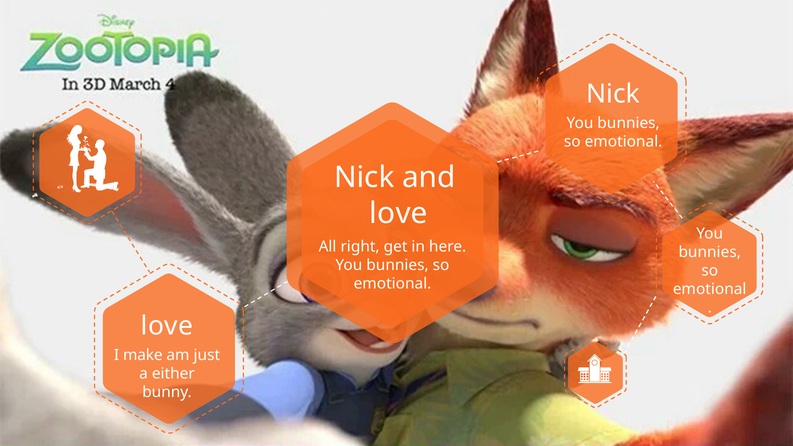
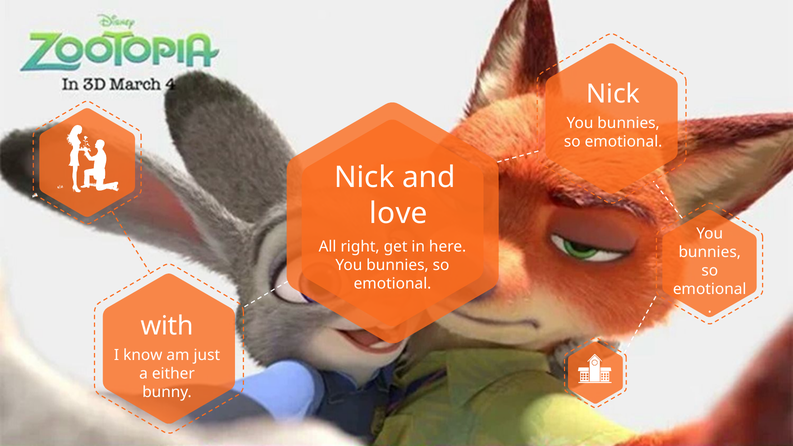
love: love -> with (167, 326)
make: make -> know (143, 355)
